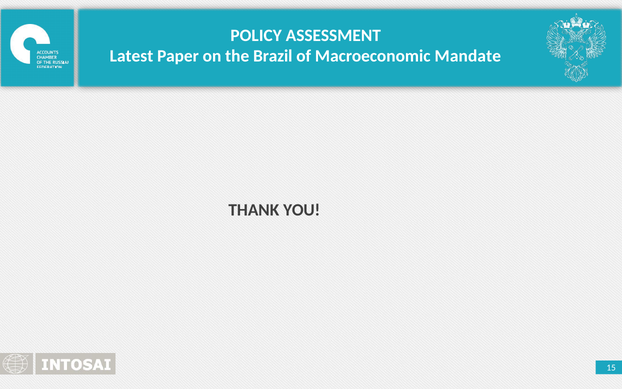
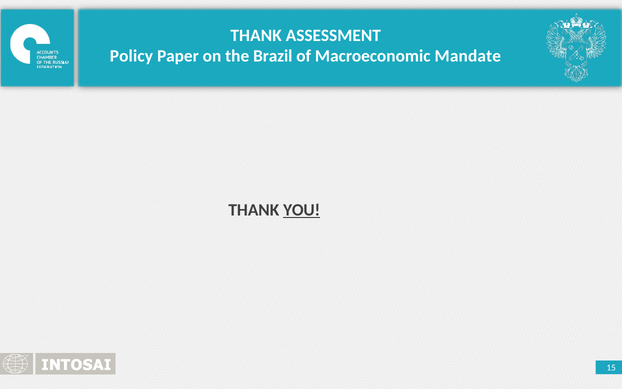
POLICY: POLICY -> THANK (256, 35)
Latest: Latest -> Policy (131, 56)
YOU underline: none -> present (302, 210)
